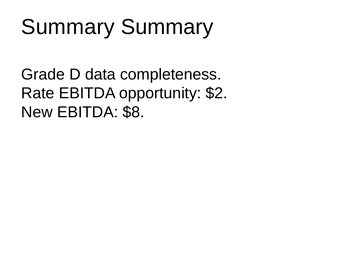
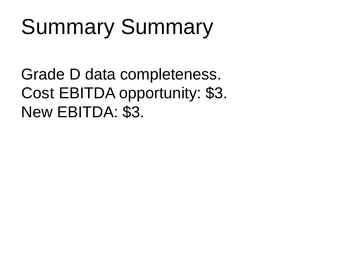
Rate: Rate -> Cost (38, 93)
opportunity $2: $2 -> $3 (217, 93)
EBITDA $8: $8 -> $3 (134, 112)
